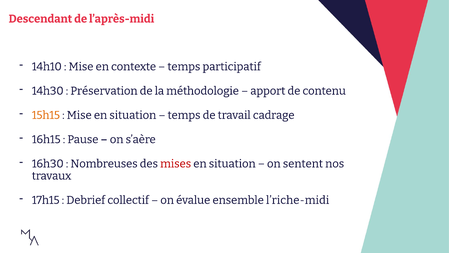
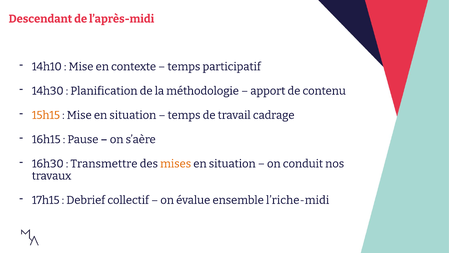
Préservation: Préservation -> Planification (104, 91)
Nombreuses: Nombreuses -> Transmettre (104, 163)
mises colour: red -> orange (176, 163)
sentent: sentent -> conduit (303, 163)
